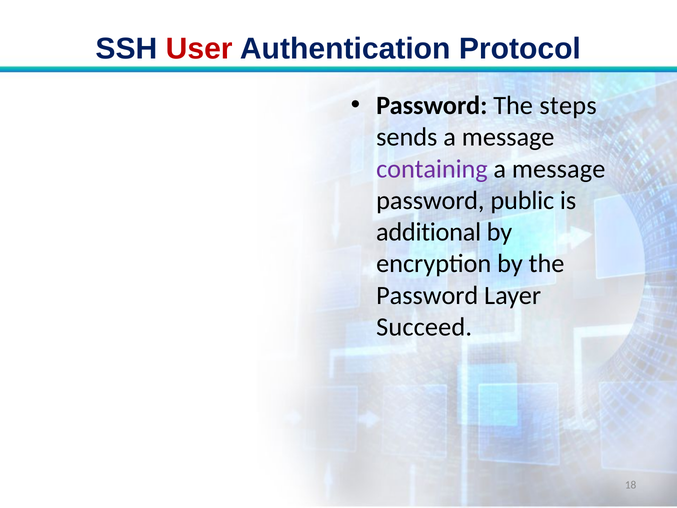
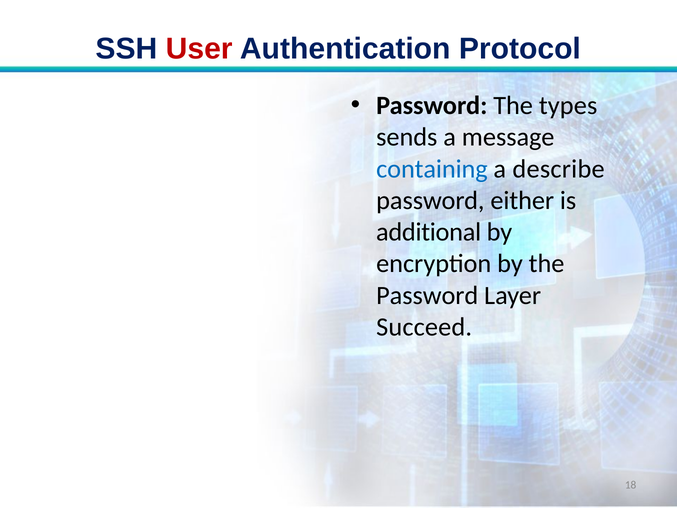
steps: steps -> types (568, 106)
containing colour: purple -> blue (432, 169)
message: message -> describe (559, 169)
public: public -> either (522, 200)
